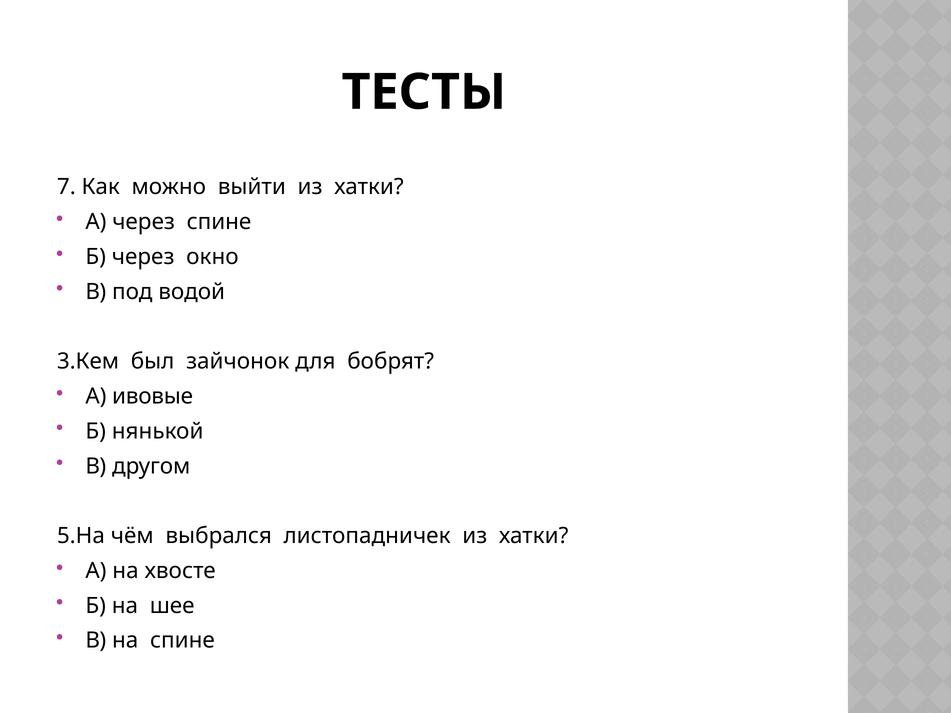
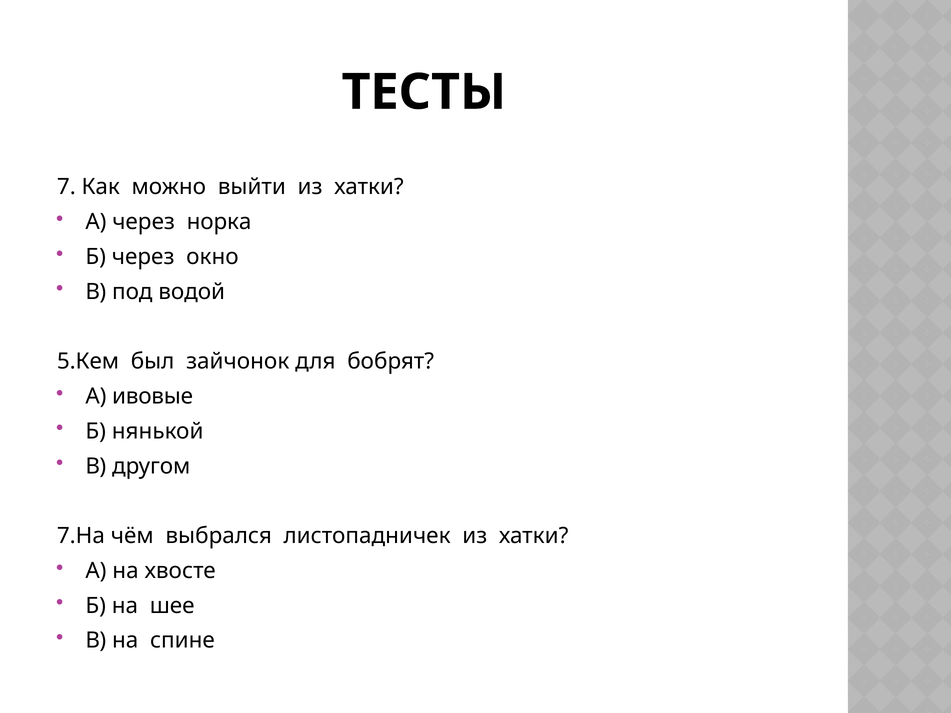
через спине: спине -> норка (219, 222)
3.Кем: 3.Кем -> 5.Кем (88, 362)
5.На: 5.На -> 7.На (81, 536)
